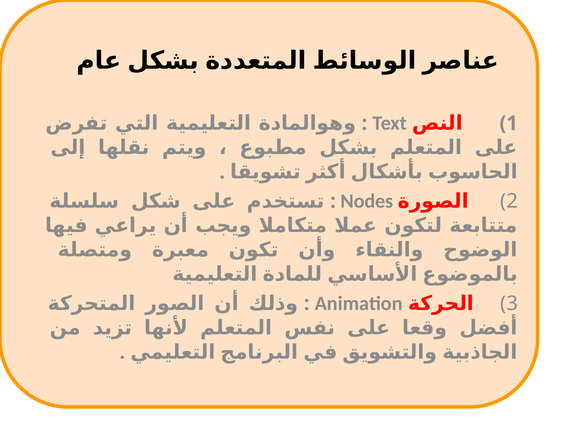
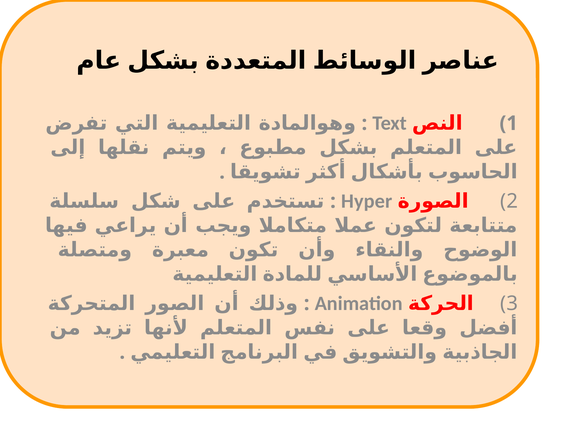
Nodes: Nodes -> Hyper (367, 201)
